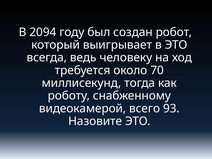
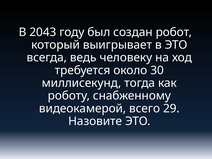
2094: 2094 -> 2043 (43, 32)
70: 70 -> 30 (157, 70)
93: 93 -> 29 (171, 108)
